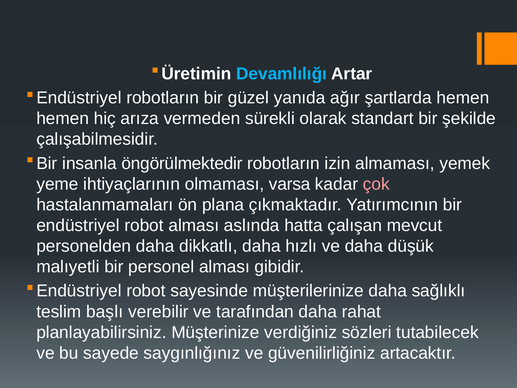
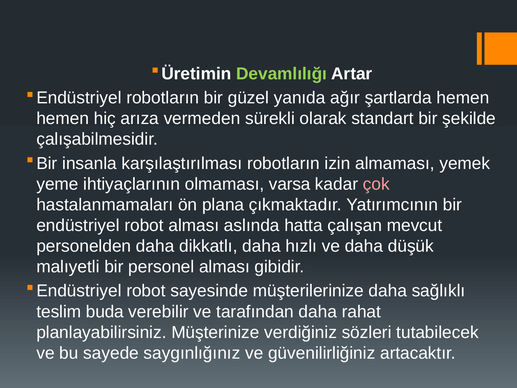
Devamlılığı colour: light blue -> light green (282, 74)
öngörülmektedir: öngörülmektedir -> karşılaştırılması (182, 163)
başlı: başlı -> buda (105, 311)
